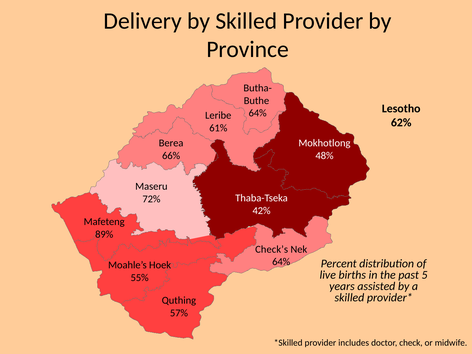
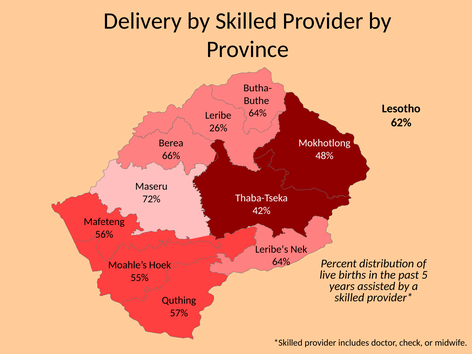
61%: 61% -> 26% (218, 128)
89%: 89% -> 56% (104, 234)
Check’s: Check’s -> Leribe’s (272, 249)
